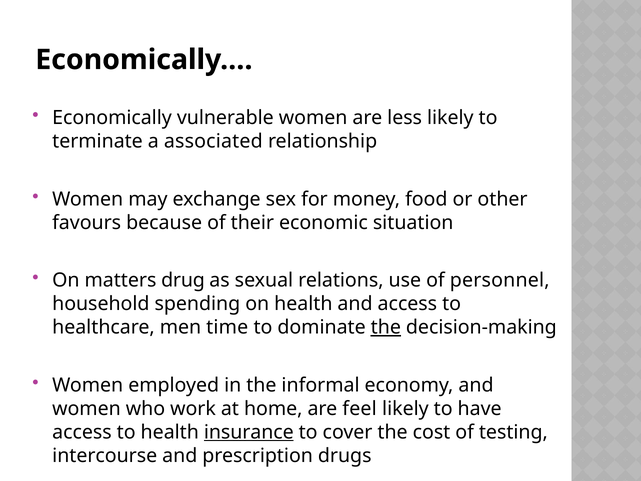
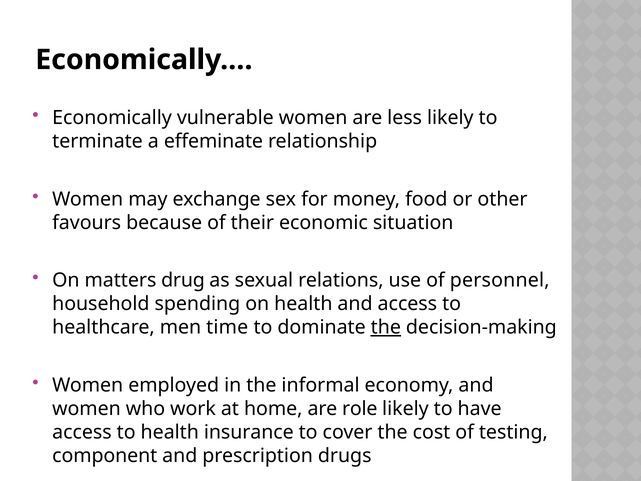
associated: associated -> effeminate (213, 141)
feel: feel -> role (360, 408)
insurance underline: present -> none (249, 432)
intercourse: intercourse -> component (105, 455)
